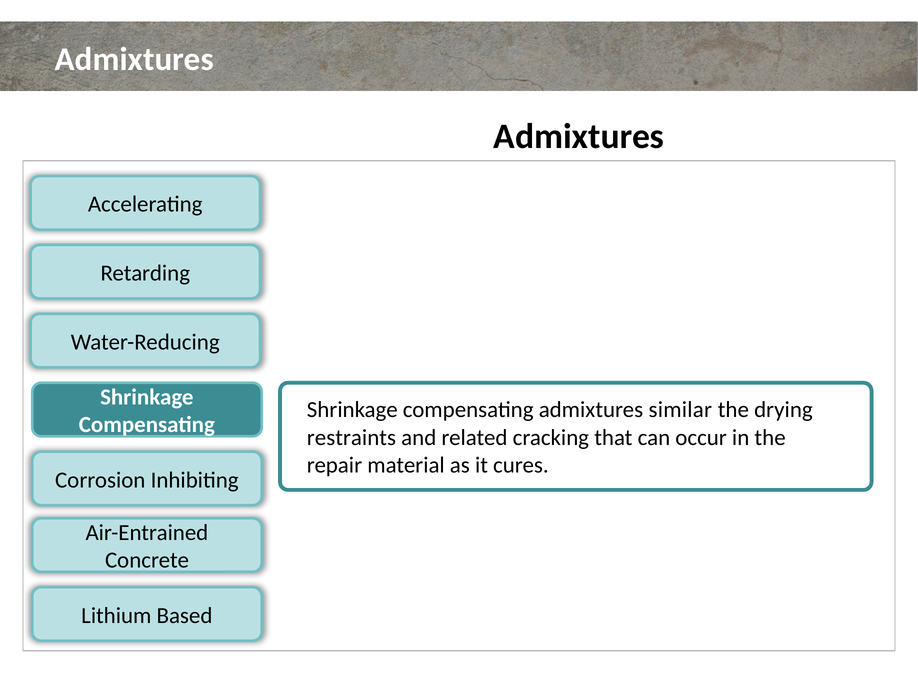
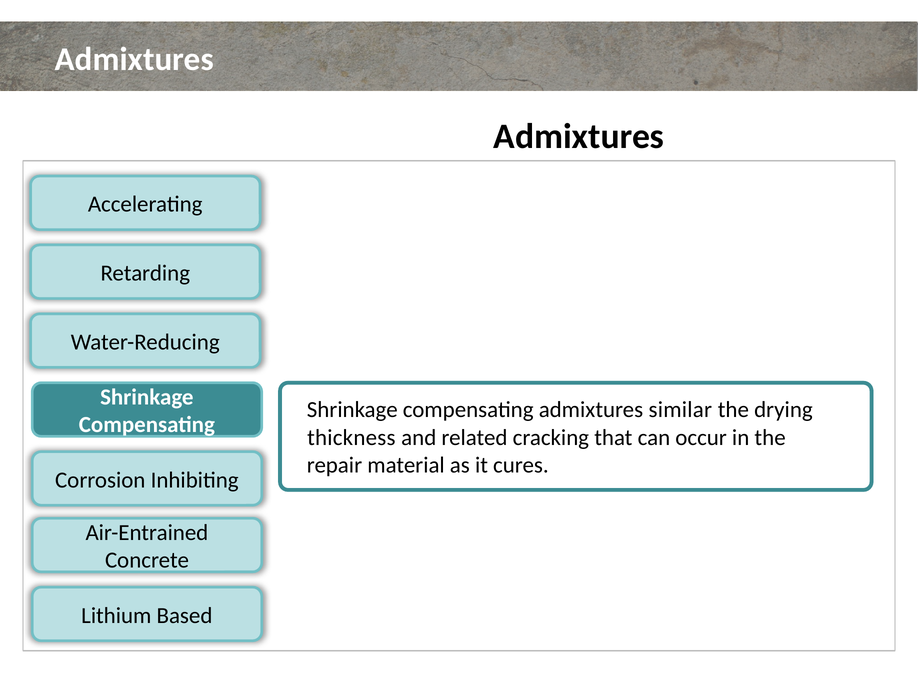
restraints: restraints -> thickness (351, 437)
